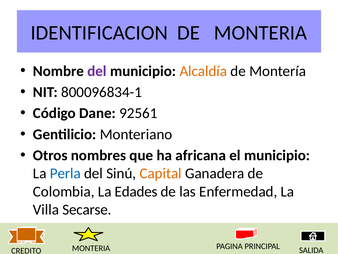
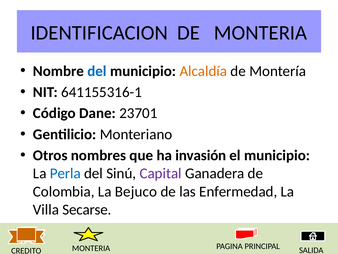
del colour: purple -> blue (97, 71)
800096834-1: 800096834-1 -> 641155316-1 (102, 92)
92561: 92561 -> 23701 (138, 113)
africana: africana -> invasión (201, 155)
Capital colour: orange -> purple (161, 173)
Edades: Edades -> Bejuco (136, 191)
